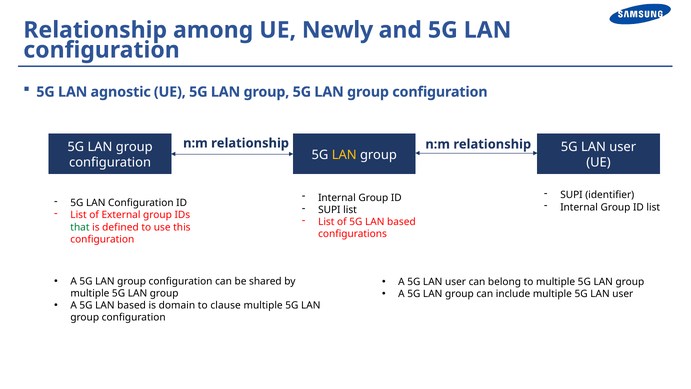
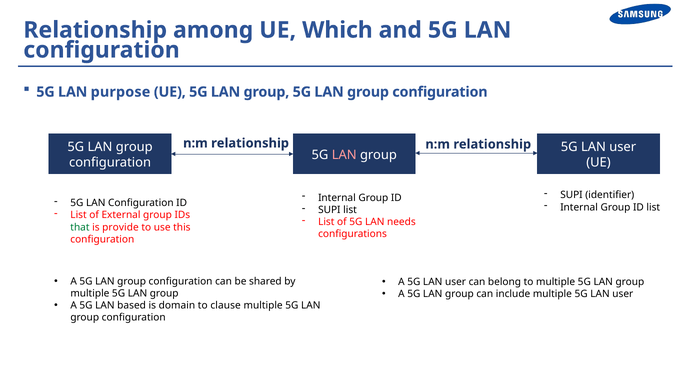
UE Newly: Newly -> Which (337, 30)
agnostic: agnostic -> purpose (120, 92)
LAN colour: yellow -> pink (344, 155)
of 5G LAN based: based -> needs (401, 222)
defined: defined -> provide (120, 227)
